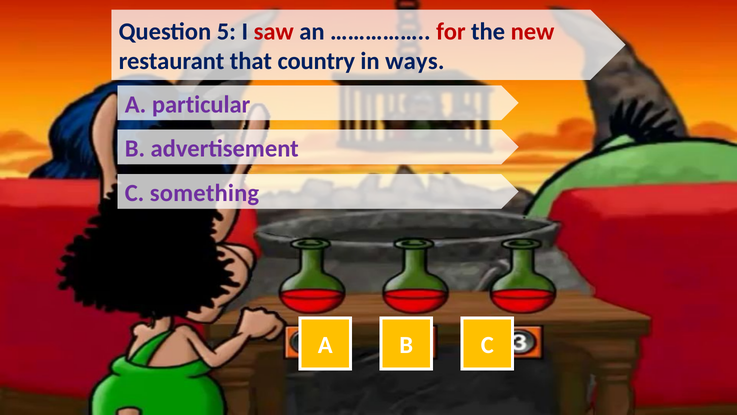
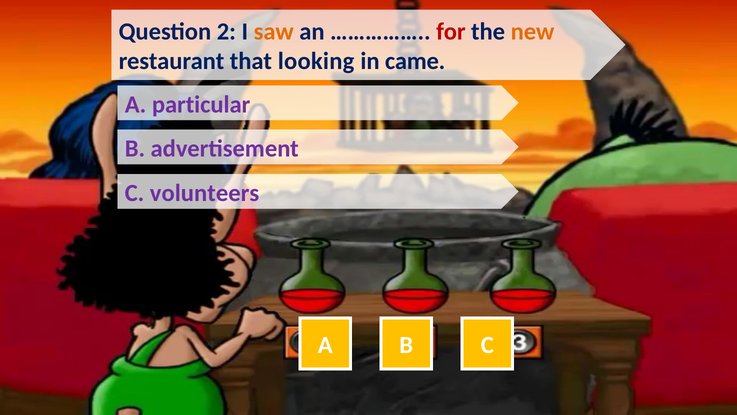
5: 5 -> 2 (226, 32)
saw colour: red -> orange (274, 32)
new colour: red -> orange (533, 32)
country: country -> looking (316, 61)
ways: ways -> came (415, 61)
something: something -> volunteers (205, 193)
